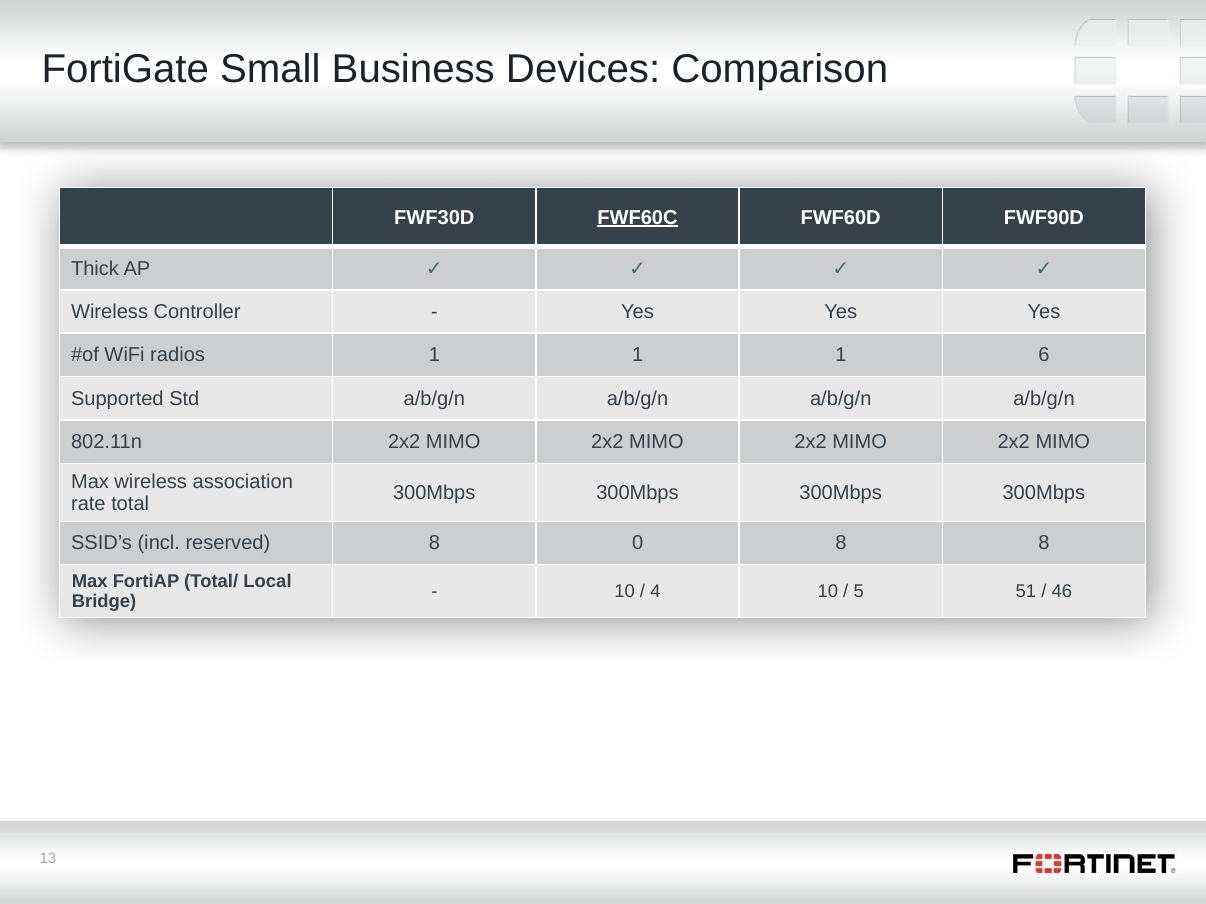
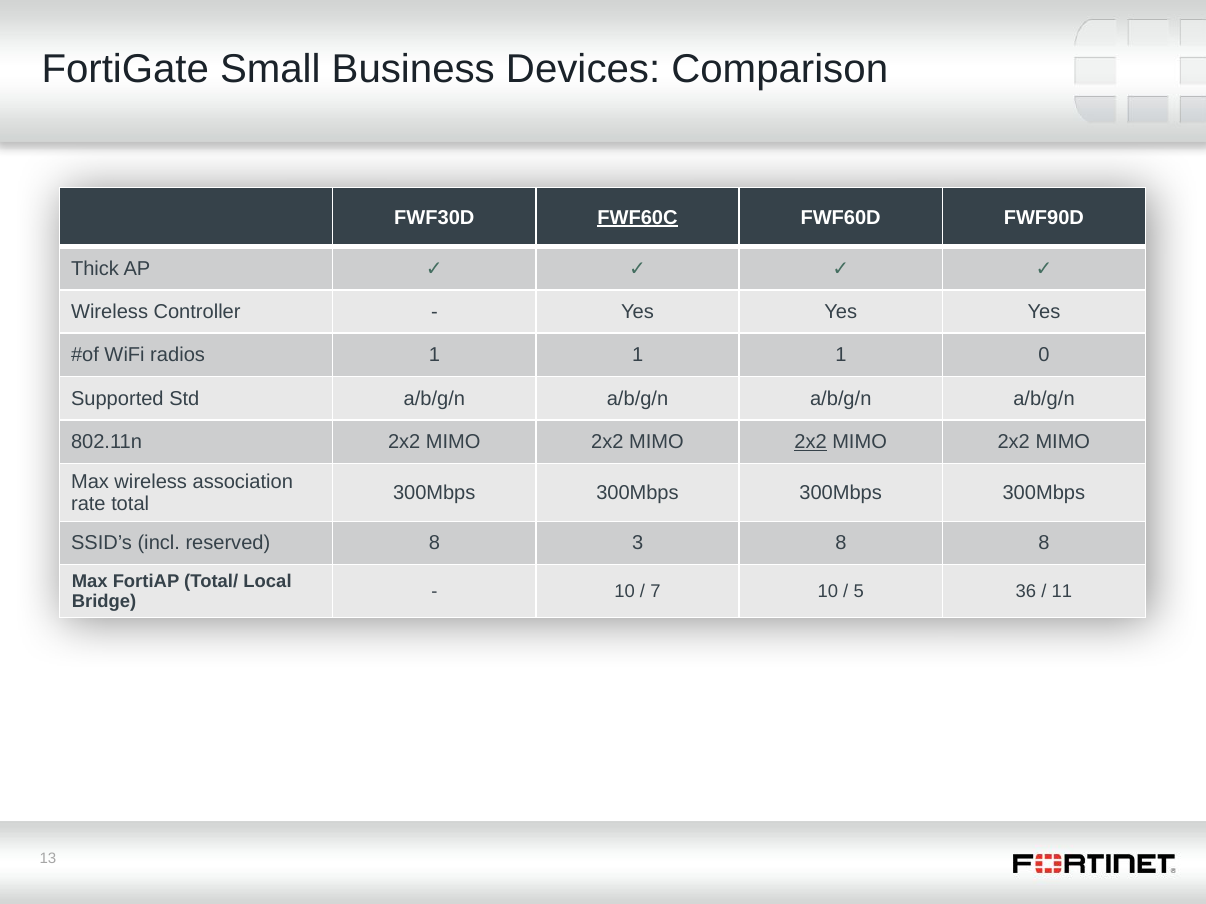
6: 6 -> 0 (1044, 355)
2x2 underline: none -> present (811, 442)
0: 0 -> 3 (638, 544)
4: 4 -> 7 (655, 592)
51: 51 -> 36 (1026, 592)
46: 46 -> 11 (1062, 592)
